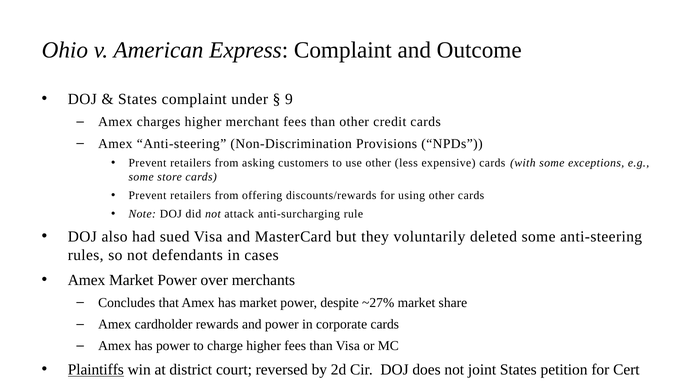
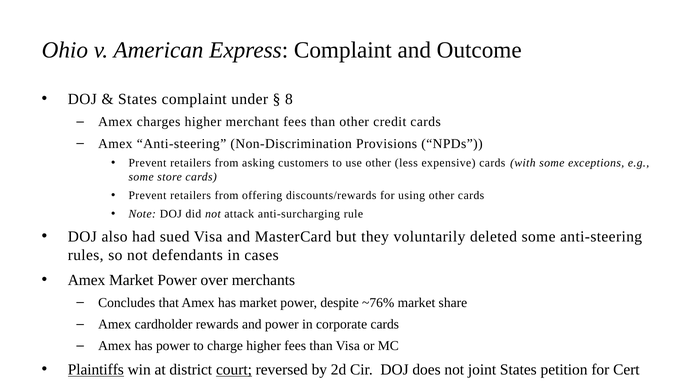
9: 9 -> 8 (289, 99)
~27%: ~27% -> ~76% (378, 303)
court underline: none -> present (234, 370)
